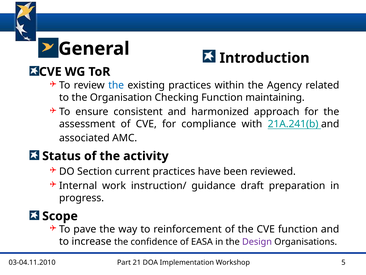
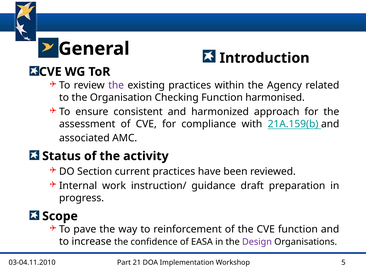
the colour: blue -> purple (116, 85)
maintaining: maintaining -> harmonised (275, 97)
21A.241(b: 21A.241(b -> 21A.159(b (293, 124)
